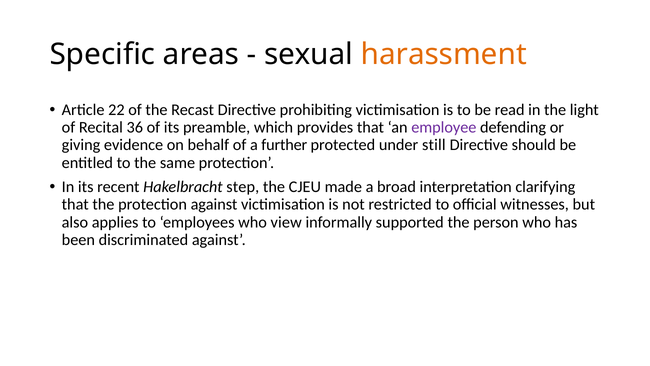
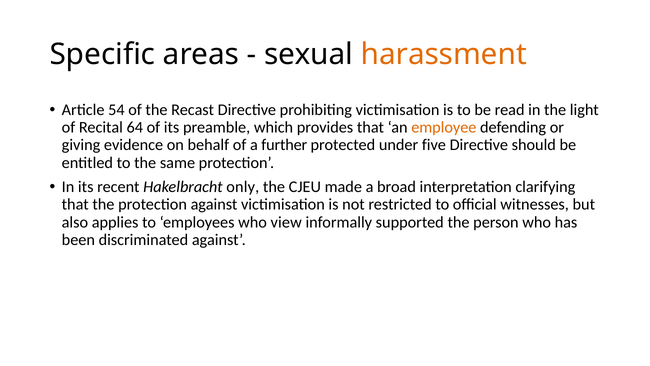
22: 22 -> 54 (116, 110)
36: 36 -> 64 (135, 127)
employee colour: purple -> orange (444, 127)
still: still -> five (434, 145)
step: step -> only (243, 187)
